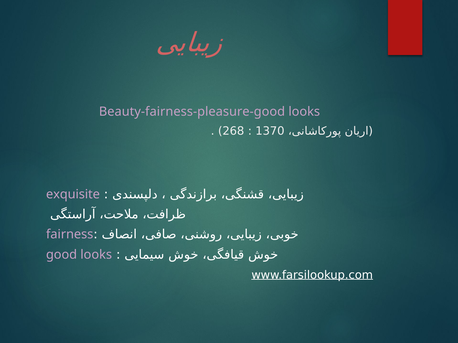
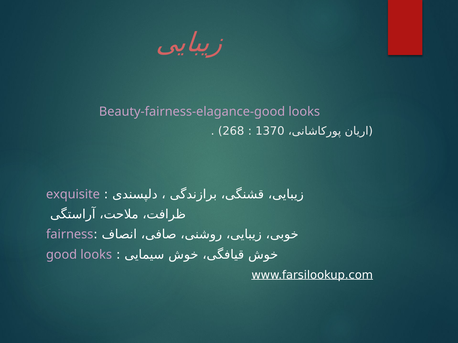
Beauty-fairness-pleasure-good: Beauty-fairness-pleasure-good -> Beauty-fairness-elagance-good (192, 112)
